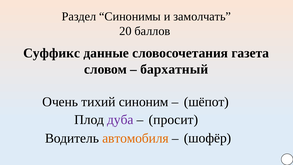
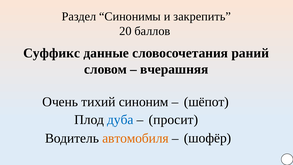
замолчать: замолчать -> закрепить (202, 16)
газета: газета -> раний (250, 53)
бархатный: бархатный -> вчерашняя (174, 69)
дуба colour: purple -> blue (120, 119)
